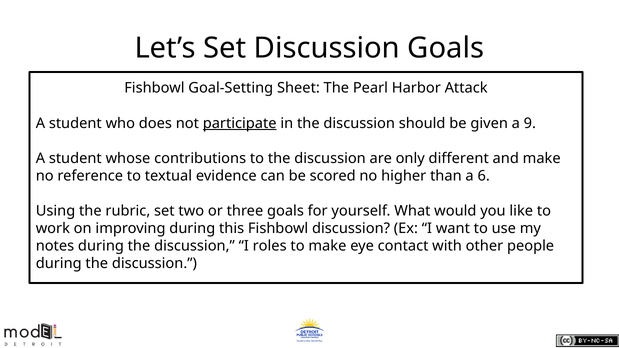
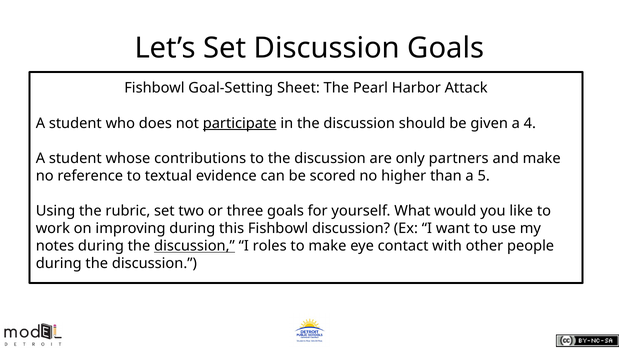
9: 9 -> 4 (530, 123)
different: different -> partners (459, 158)
6: 6 -> 5 (484, 176)
discussion underline: none -> present (194, 246)
